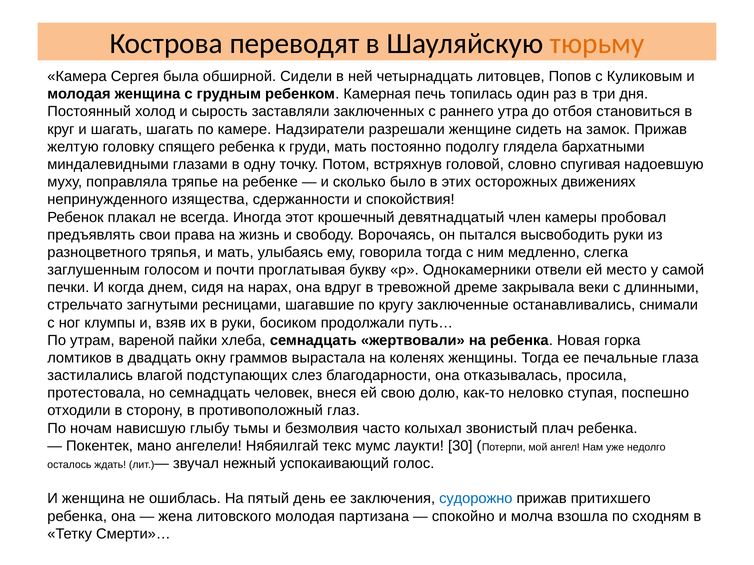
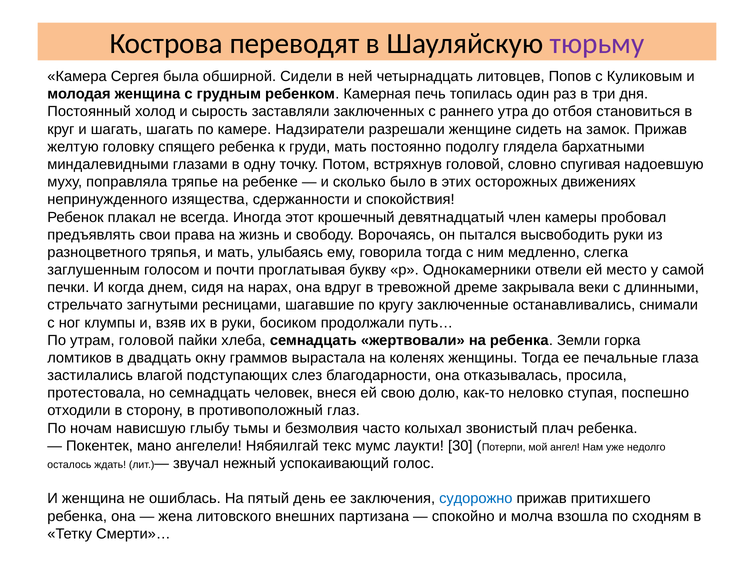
тюрьму colour: orange -> purple (597, 44)
утрам вареной: вареной -> головой (146, 341)
Новая: Новая -> Земли (579, 341)
литовского молодая: молодая -> внешних (305, 517)
